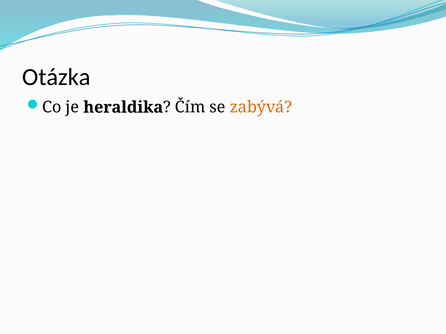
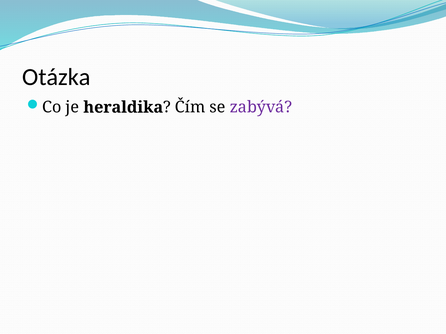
zabývá colour: orange -> purple (261, 107)
